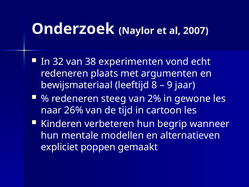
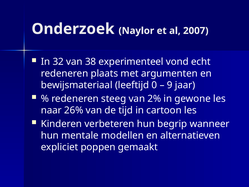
experimenten: experimenten -> experimenteel (131, 62)
8: 8 -> 0 (154, 85)
